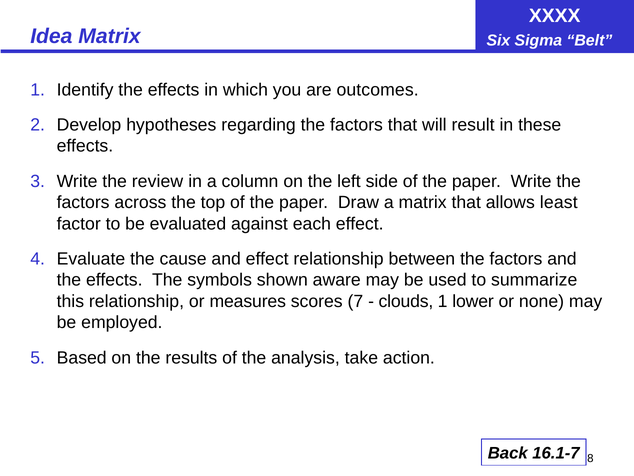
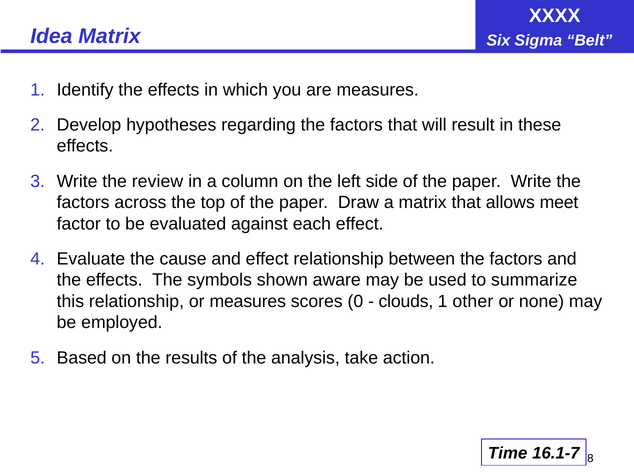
are outcomes: outcomes -> measures (378, 90)
least: least -> meet (559, 202)
7: 7 -> 0 (355, 301)
lower: lower -> other (473, 301)
Back: Back -> Time (508, 453)
